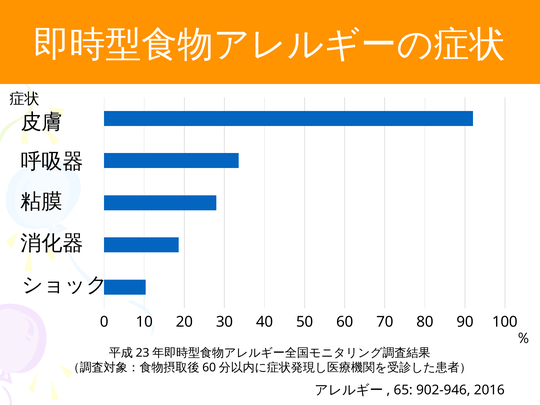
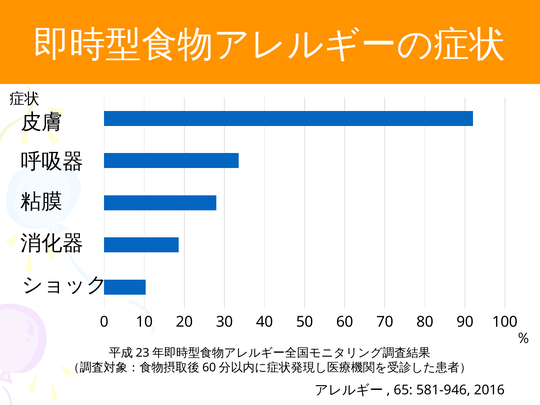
902-946: 902-946 -> 581-946 (443, 390)
